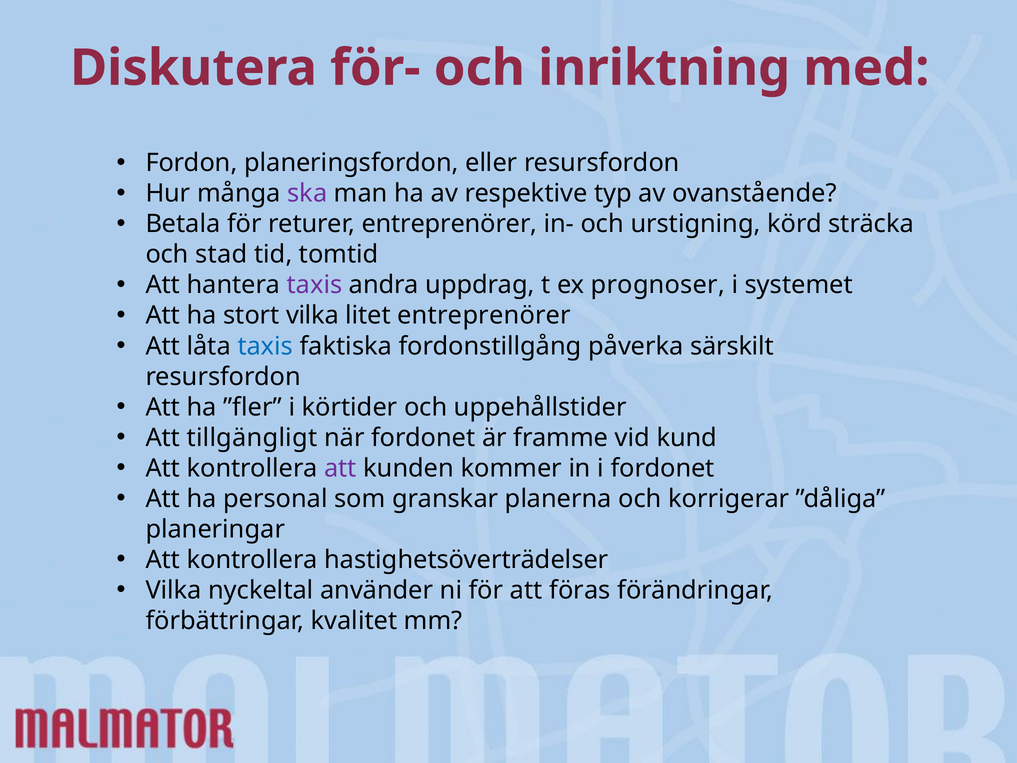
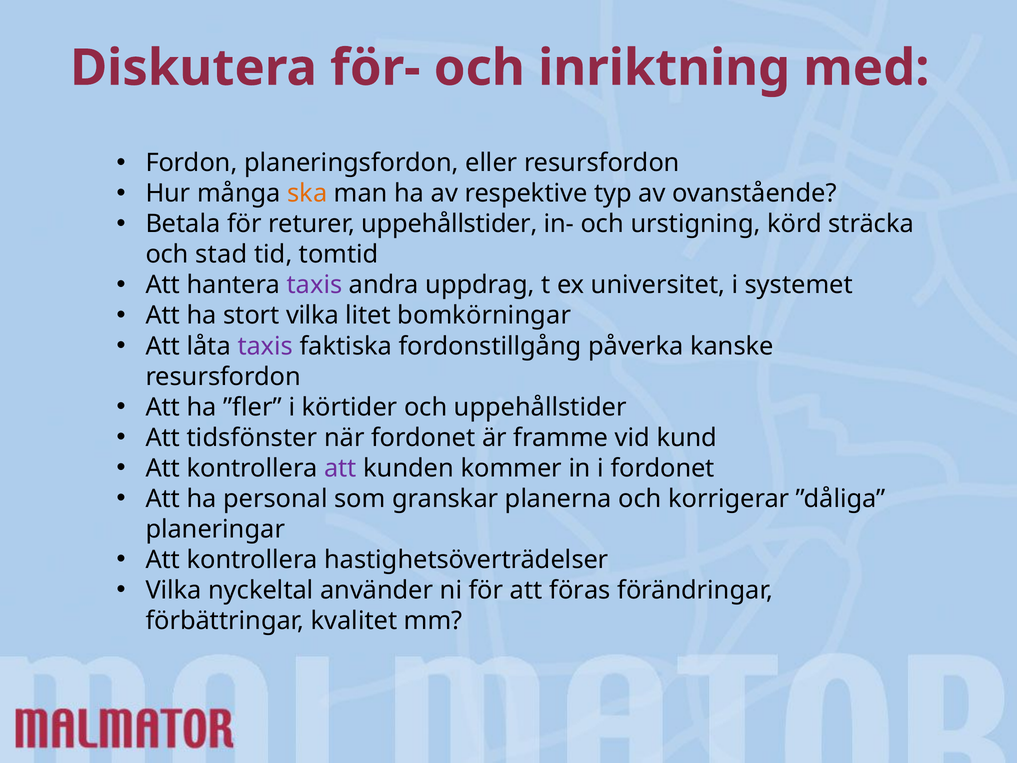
ska colour: purple -> orange (307, 193)
returer entreprenörer: entreprenörer -> uppehållstider (450, 224)
prognoser: prognoser -> universitet (658, 285)
litet entreprenörer: entreprenörer -> bomkörningar (484, 315)
taxis colour: blue -> purple (265, 346)
särskilt: särskilt -> kanske (732, 346)
tillgängligt: tillgängligt -> tidsfönster (252, 438)
